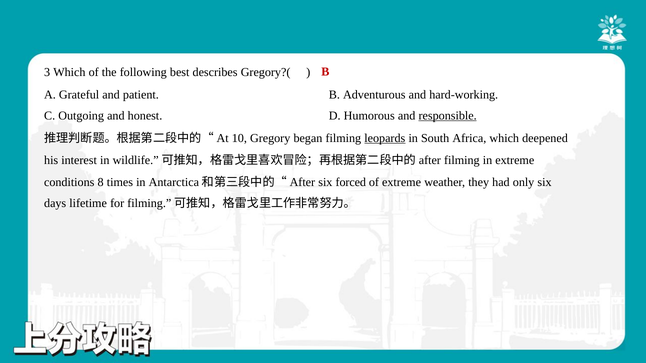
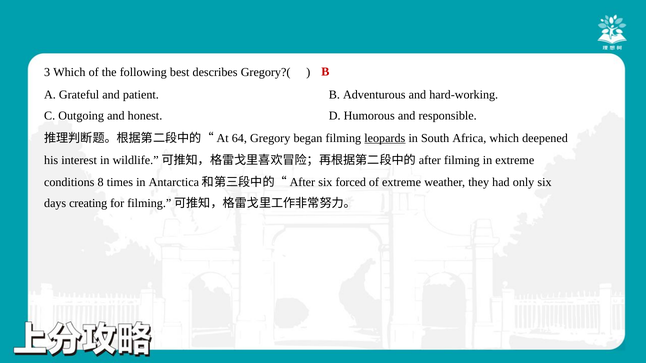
responsible underline: present -> none (448, 116)
10: 10 -> 64 (239, 138)
lifetime: lifetime -> creating (88, 203)
